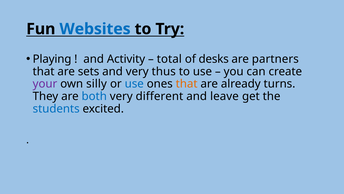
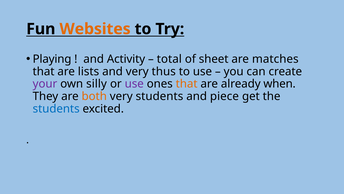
Websites colour: blue -> orange (95, 29)
desks: desks -> sheet (214, 59)
partners: partners -> matches (275, 59)
sets: sets -> lists (89, 71)
use colour: blue -> purple (134, 84)
turns: turns -> when (280, 84)
both colour: blue -> orange (94, 96)
very different: different -> students (159, 96)
leave: leave -> piece (224, 96)
